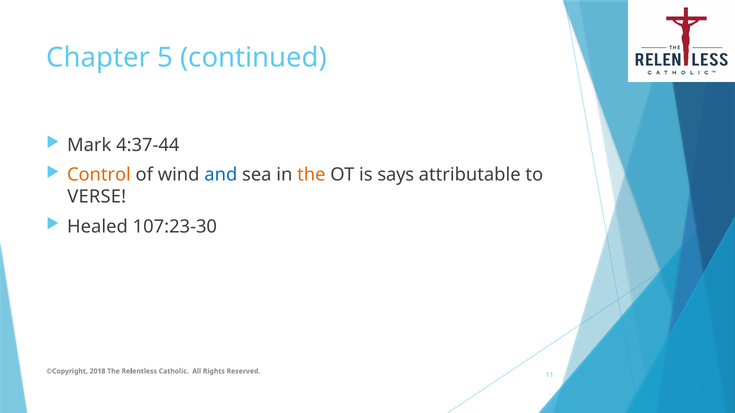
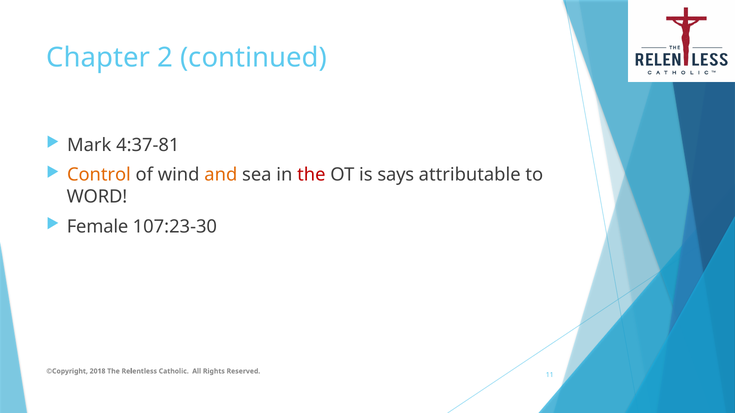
5: 5 -> 2 (165, 58)
4:37-44: 4:37-44 -> 4:37-81 (148, 145)
and colour: blue -> orange (221, 175)
the colour: orange -> red (311, 175)
VERSE: VERSE -> WORD (97, 197)
Healed: Healed -> Female (98, 227)
